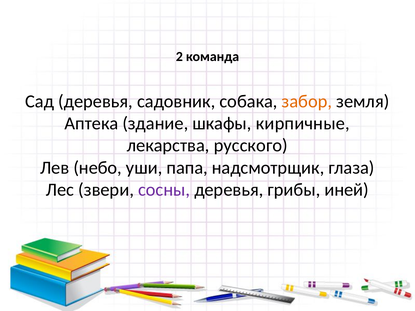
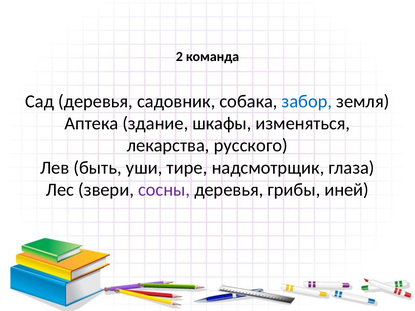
забор colour: orange -> blue (307, 101)
кирпичные: кирпичные -> изменяться (303, 124)
небо: небо -> быть (98, 168)
папа: папа -> тире (187, 168)
